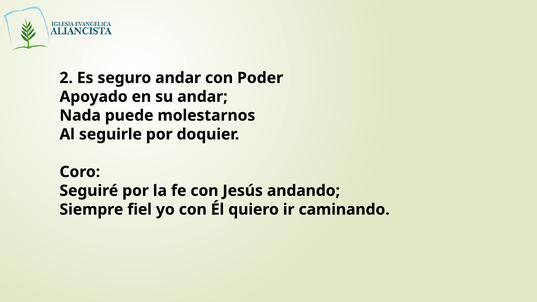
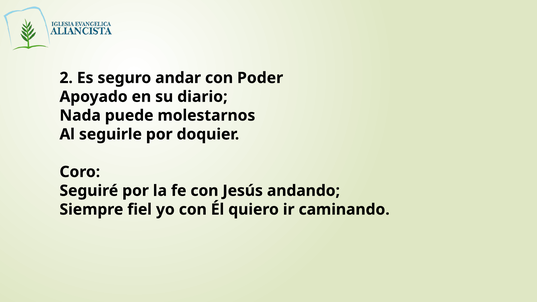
su andar: andar -> diario (202, 97)
